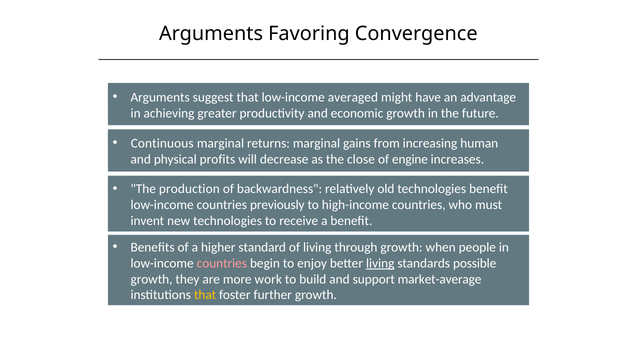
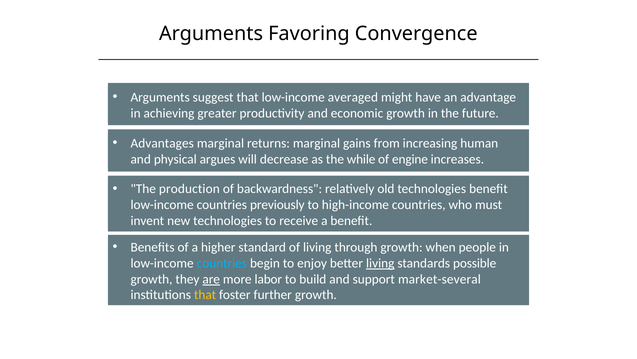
Continuous: Continuous -> Advantages (162, 143)
profits: profits -> argues (218, 159)
close: close -> while (361, 159)
countries colour: pink -> light blue (222, 263)
are underline: none -> present (211, 279)
work: work -> labor (268, 279)
market-average: market-average -> market-several (439, 279)
